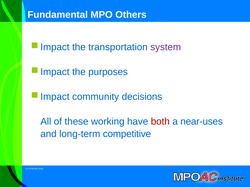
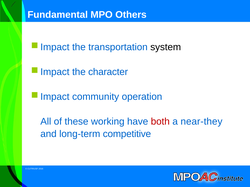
system colour: purple -> black (166, 47)
purposes: purposes -> character (108, 72)
decisions: decisions -> operation (142, 97)
near-uses: near-uses -> near-they (201, 122)
